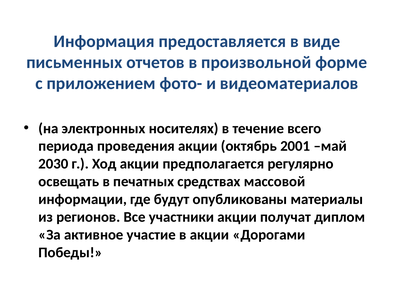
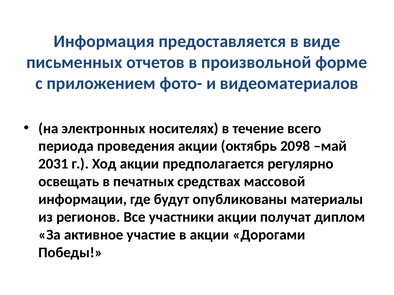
2001: 2001 -> 2098 (295, 146)
2030: 2030 -> 2031 (53, 164)
